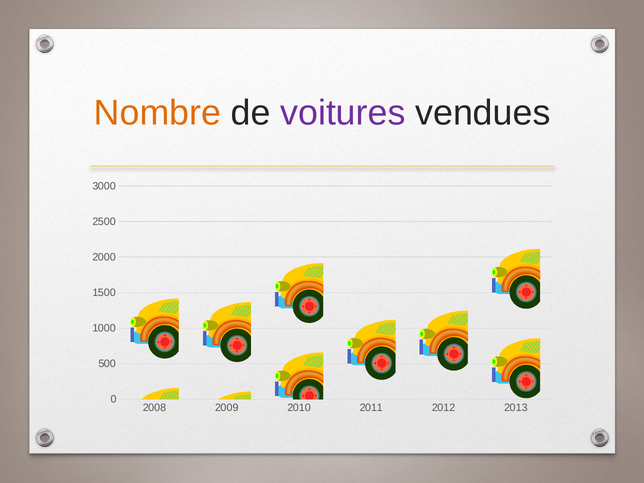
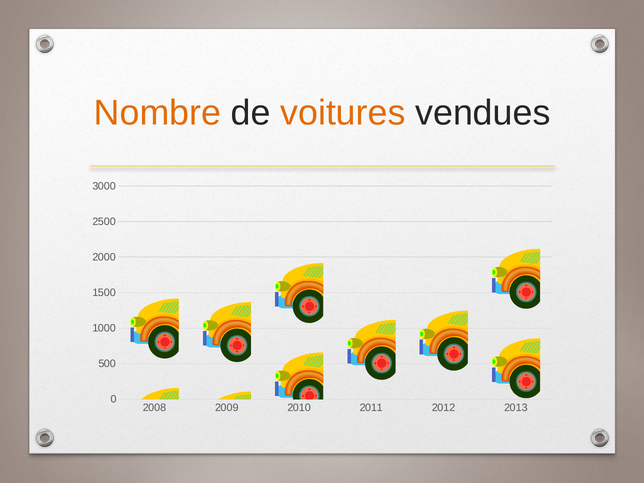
voitures colour: purple -> orange (343, 113)
